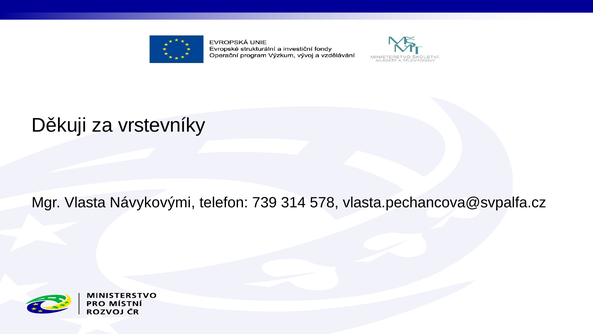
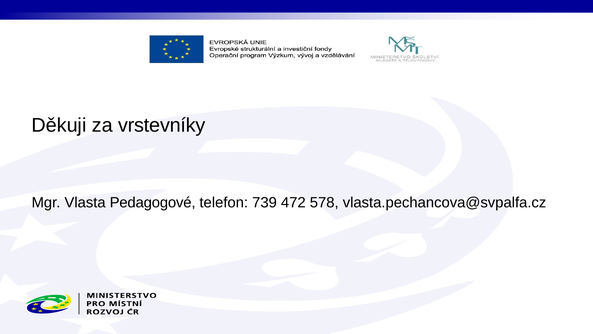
Návykovými: Návykovými -> Pedagogové (153, 202)
314: 314 -> 472 (293, 202)
